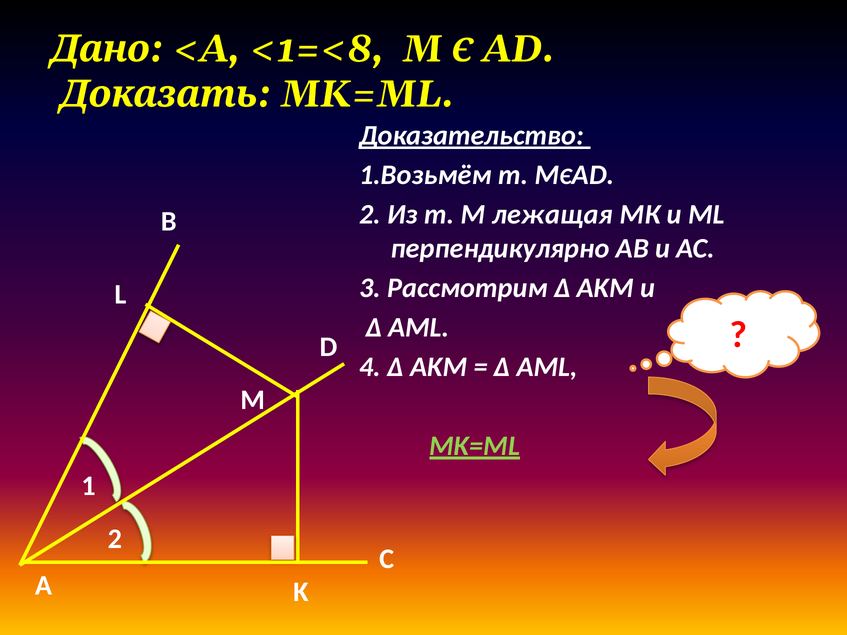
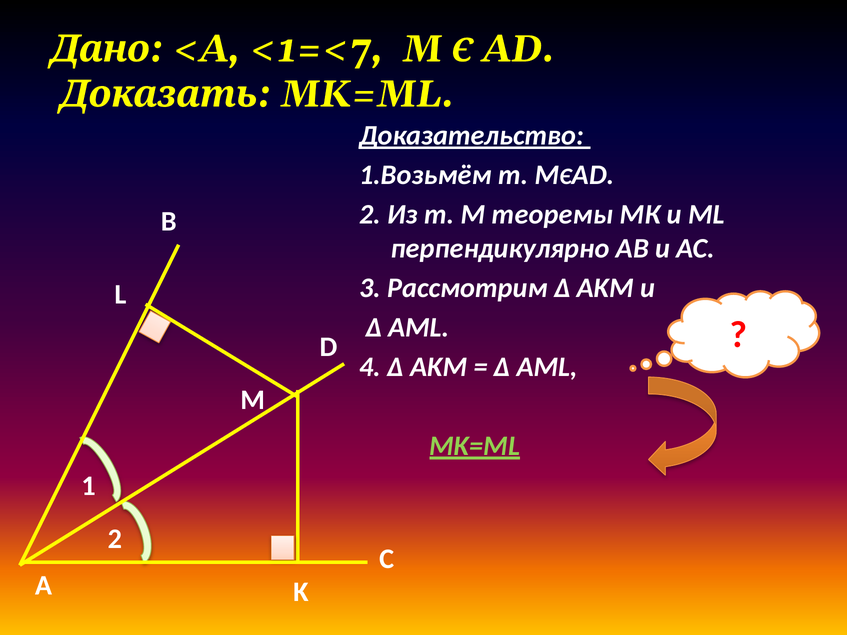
<1=<8: <1=<8 -> <1=<7 (317, 49)
лежащая: лежащая -> теоремы (553, 215)
